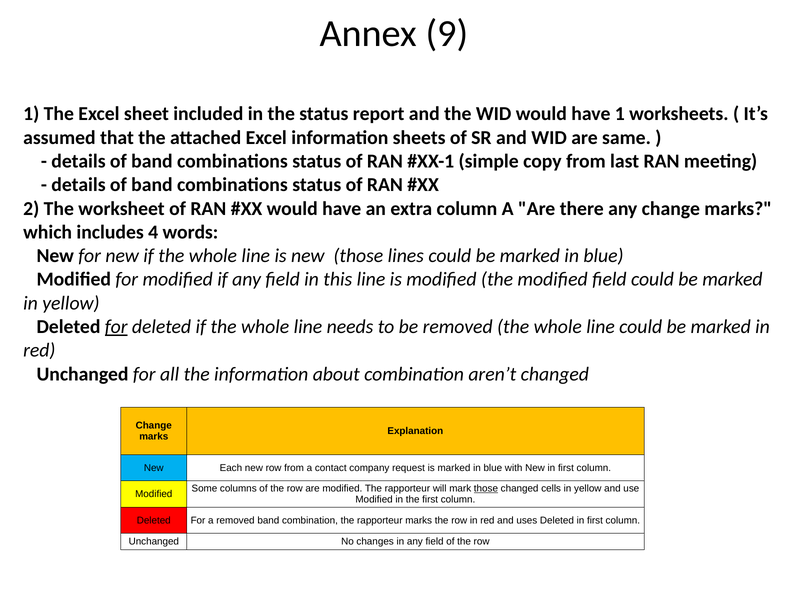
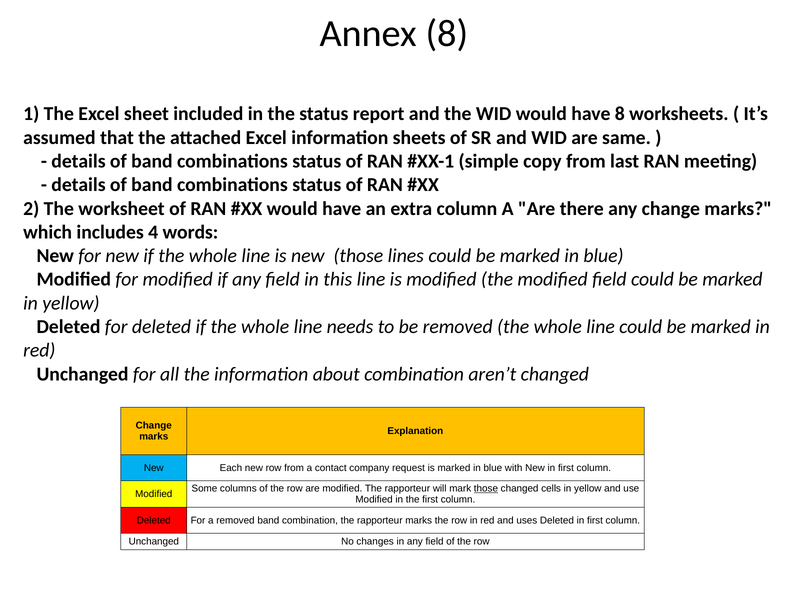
Annex 9: 9 -> 8 (447, 33)
have 1: 1 -> 8 (620, 114)
for underline: present -> none (116, 327)
